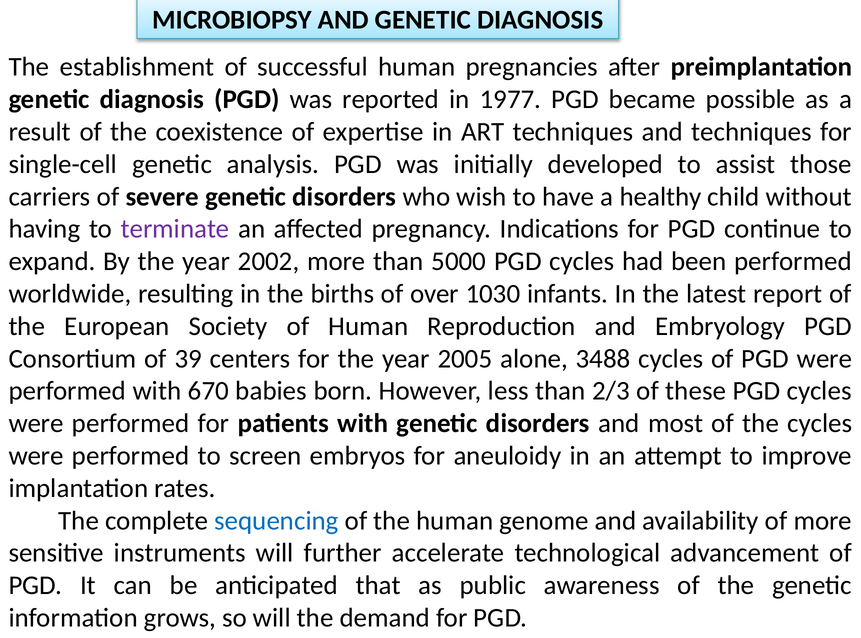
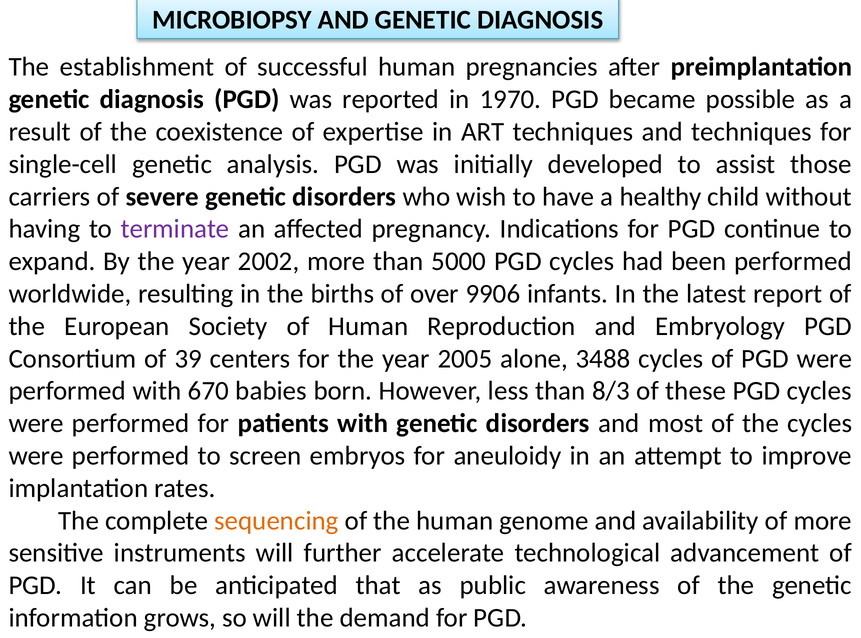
1977: 1977 -> 1970 (510, 99)
1030: 1030 -> 9906 (493, 294)
2/3: 2/3 -> 8/3 (611, 391)
sequencing colour: blue -> orange (276, 520)
